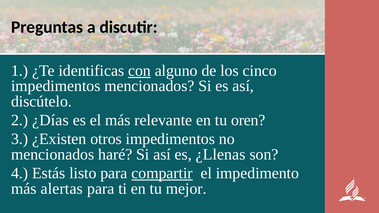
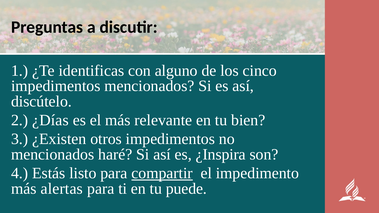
con underline: present -> none (139, 71)
oren: oren -> bien (248, 120)
¿Llenas: ¿Llenas -> ¿Inspira (221, 155)
mejor: mejor -> puede (186, 189)
